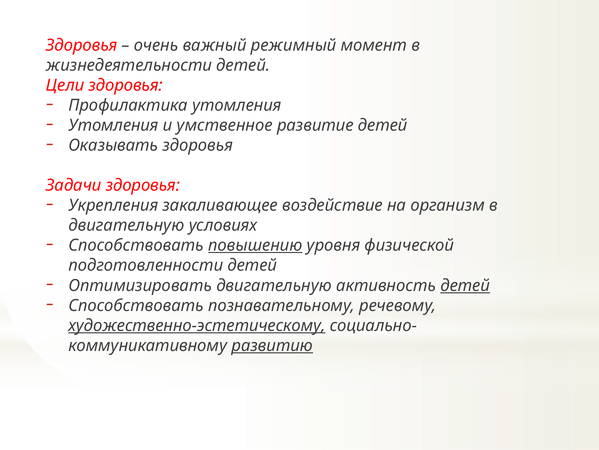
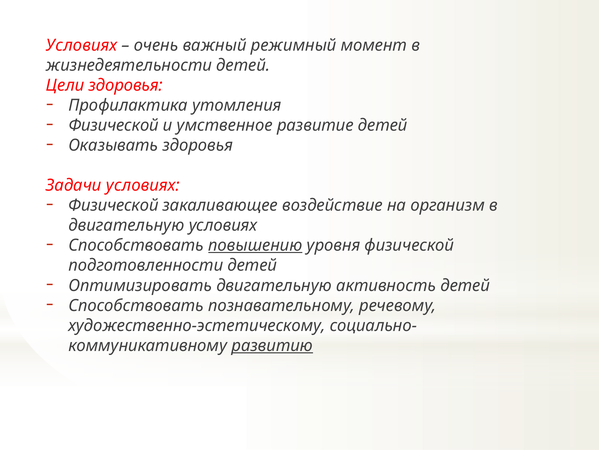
Здоровья: Здоровья -> Условиях (82, 45)
Утомления: Утомления -> Физической (114, 125)
Задачи здоровья: здоровья -> условиях (143, 185)
Укрепления: Укрепления -> Физической (113, 205)
детей underline: present -> none (465, 285)
художественно-эстетическому underline: present -> none (197, 325)
